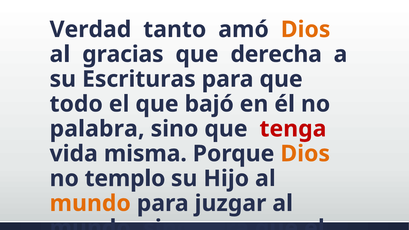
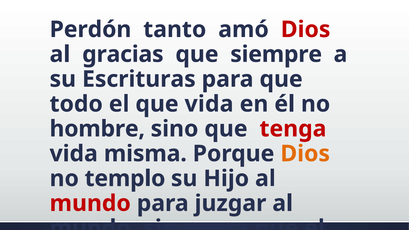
Verdad: Verdad -> Perdón (90, 29)
Dios colour: orange -> red (306, 29)
derecha: derecha -> siempre (276, 54)
que bajó: bajó -> vida (209, 104)
palabra: palabra -> hombre (97, 129)
mundo colour: orange -> red (90, 203)
